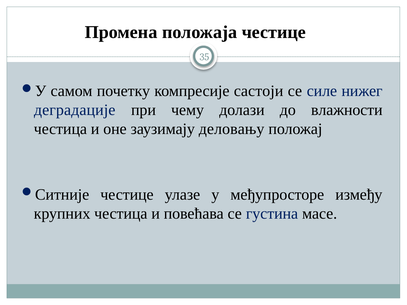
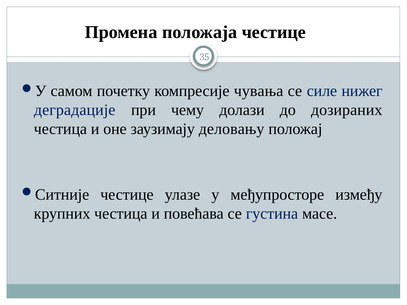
састоји: састоји -> чувања (259, 91)
влажности: влажности -> дозираних (347, 110)
